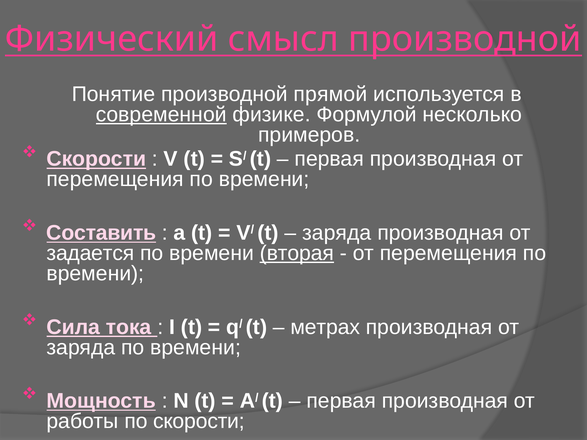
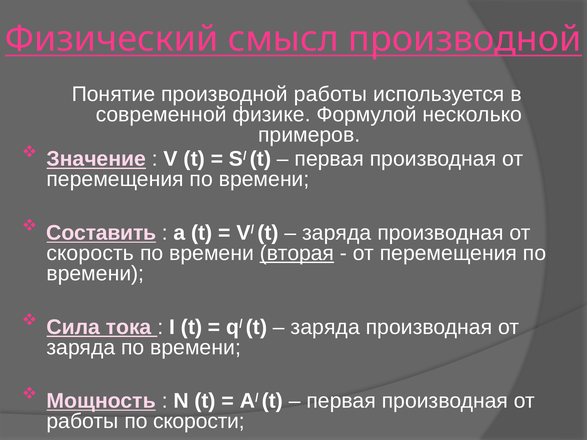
производной прямой: прямой -> работы (330, 94)
современной underline: present -> none (161, 115)
Скорости: Скорости -> Значение (96, 159)
задается: задается -> скорость (90, 253)
метрах: метрах -> заряда (325, 327)
